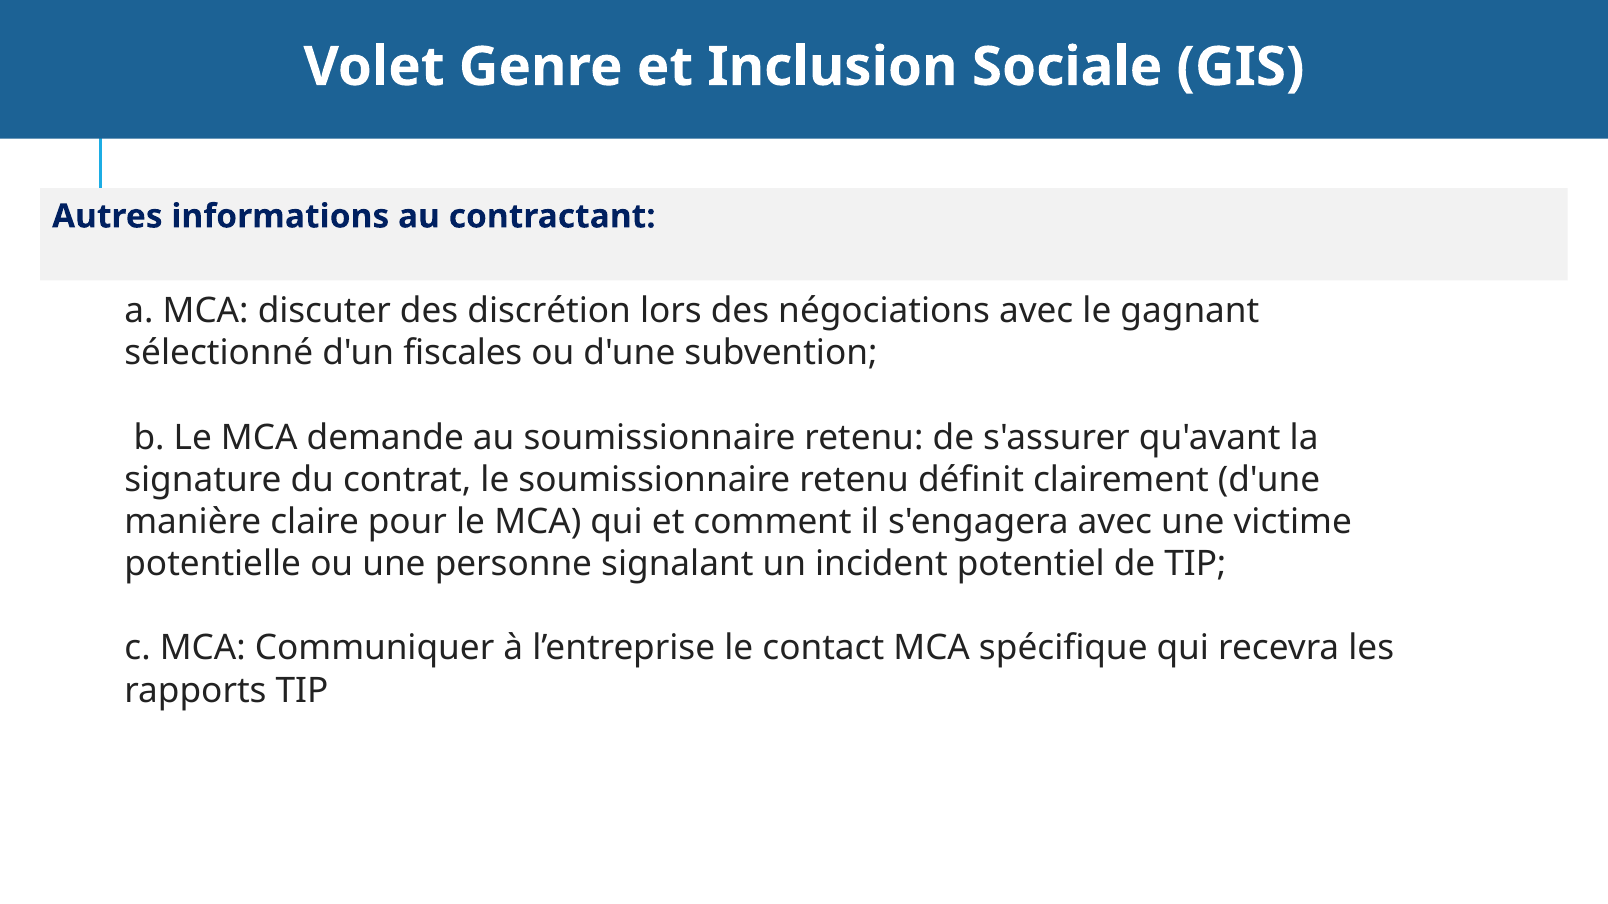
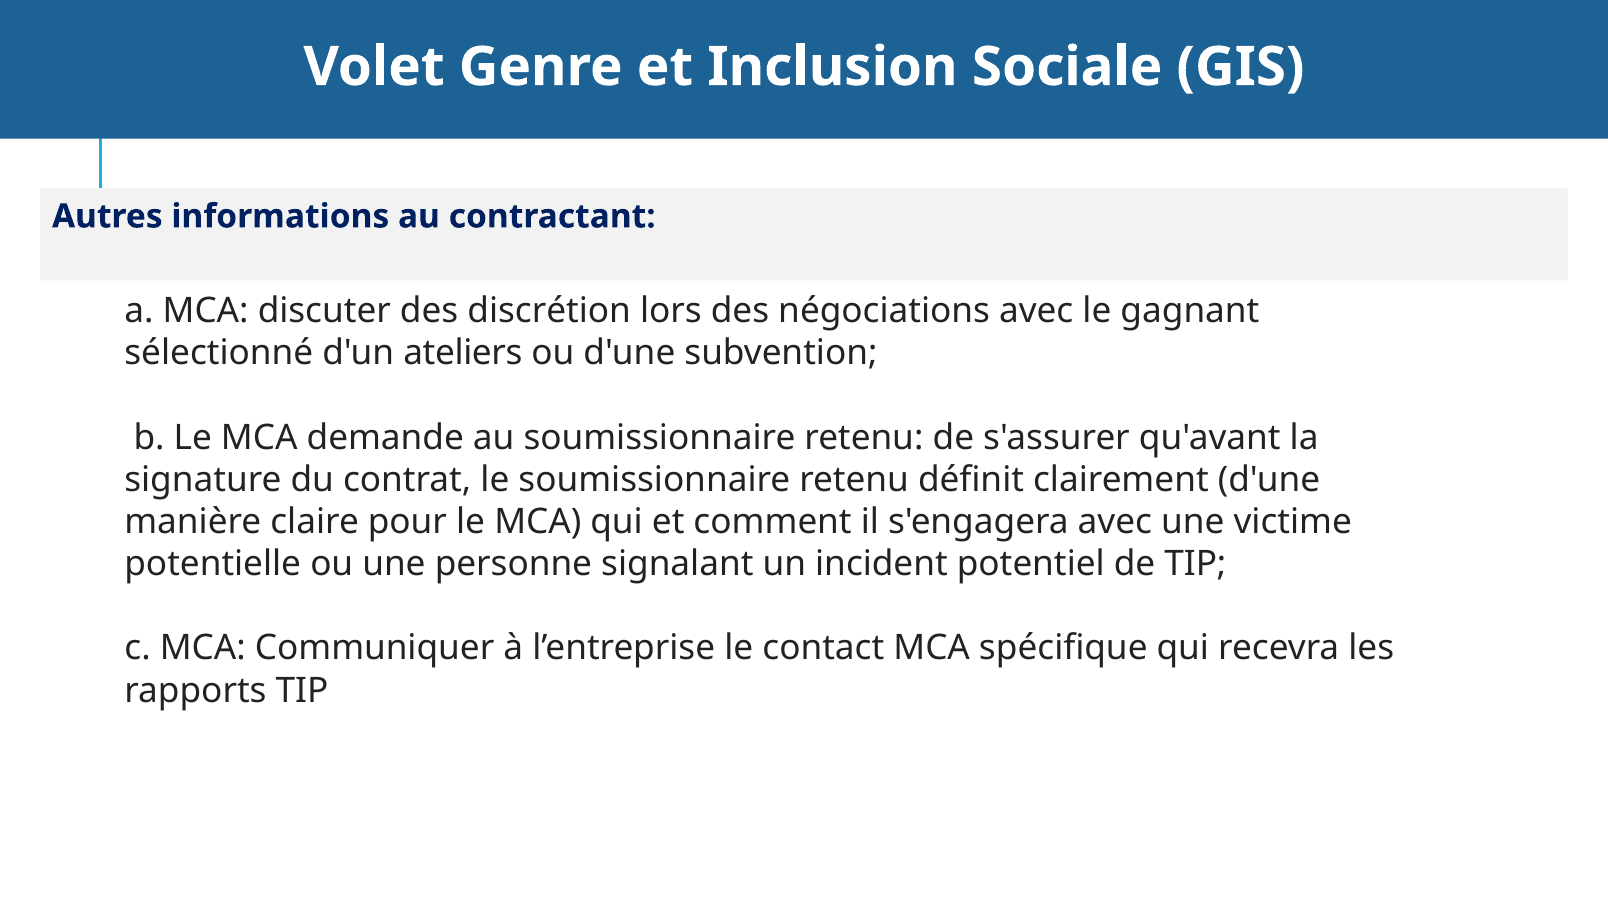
fiscales: fiscales -> ateliers (463, 353)
